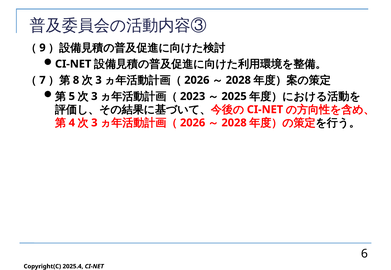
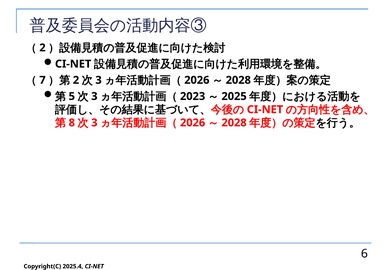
9: 9 -> 2 (42, 48)
8: 8 -> 2 (76, 80)
4: 4 -> 8 (72, 123)
